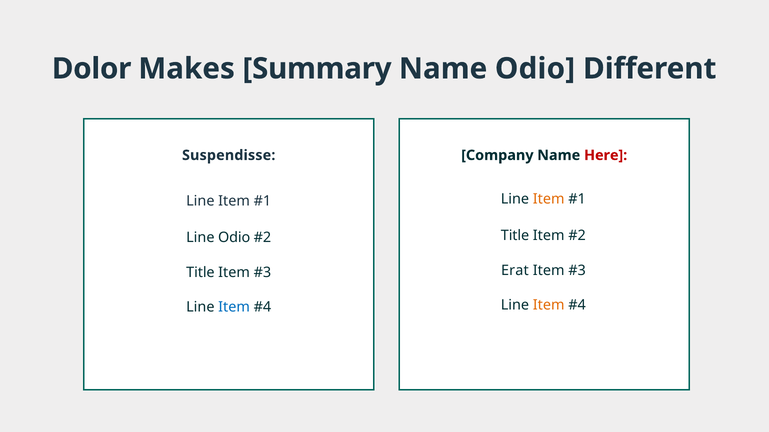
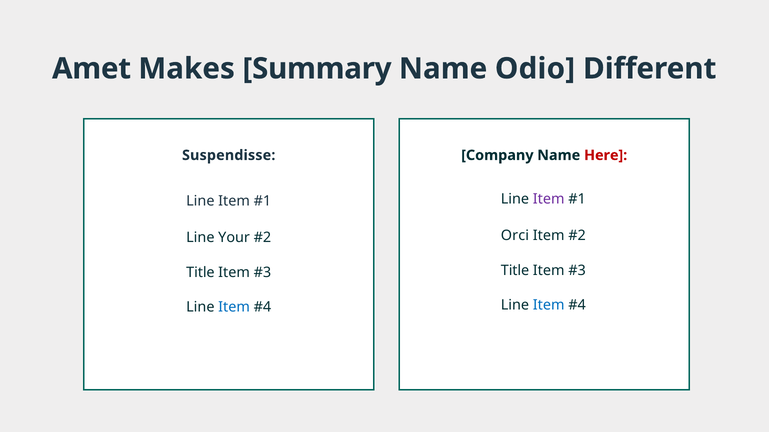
Dolor: Dolor -> Amet (92, 69)
Item colour: orange -> purple (549, 199)
Title: Title -> Orci (515, 236)
Line Odio: Odio -> Your (234, 238)
Erat: Erat -> Title (515, 271)
Item colour: orange -> blue (549, 306)
